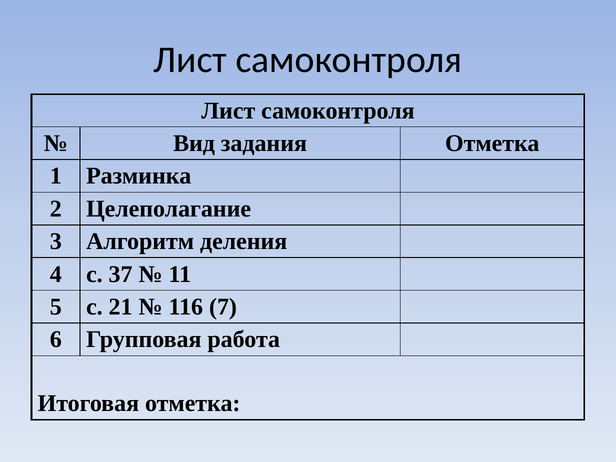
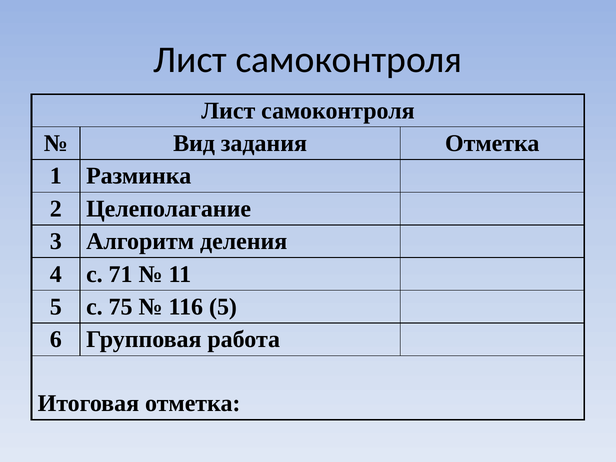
37: 37 -> 71 (121, 274)
21: 21 -> 75 (121, 307)
116 7: 7 -> 5 (223, 307)
